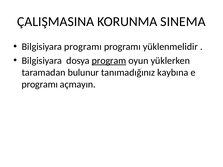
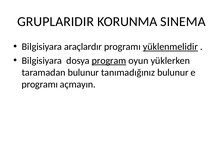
ÇALIŞMASINA: ÇALIŞMASINA -> GRUPLARIDIR (56, 22)
Bilgisiyara programı: programı -> araçlardır (83, 47)
yüklenmelidir underline: none -> present (170, 47)
tanımadığınız kaybına: kaybına -> bulunur (173, 73)
